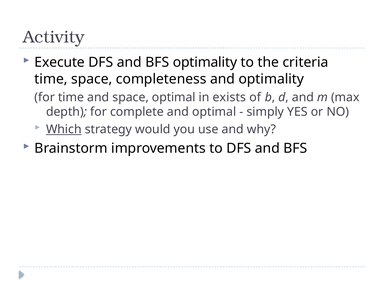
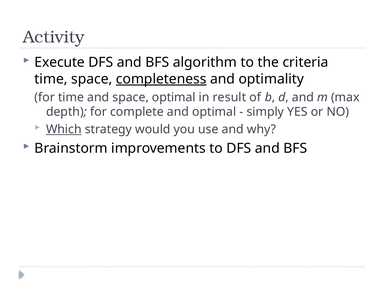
BFS optimality: optimality -> algorithm (205, 62)
completeness underline: none -> present (161, 79)
exists: exists -> result (229, 97)
